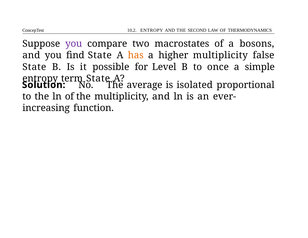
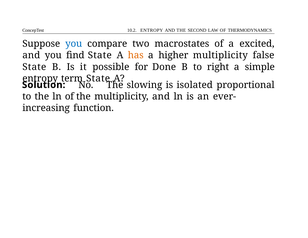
you colour: purple -> blue (74, 44)
bosons: bosons -> excited (257, 44)
Level: Level -> Done (164, 67)
once: once -> right (218, 67)
average: average -> slowing (144, 85)
